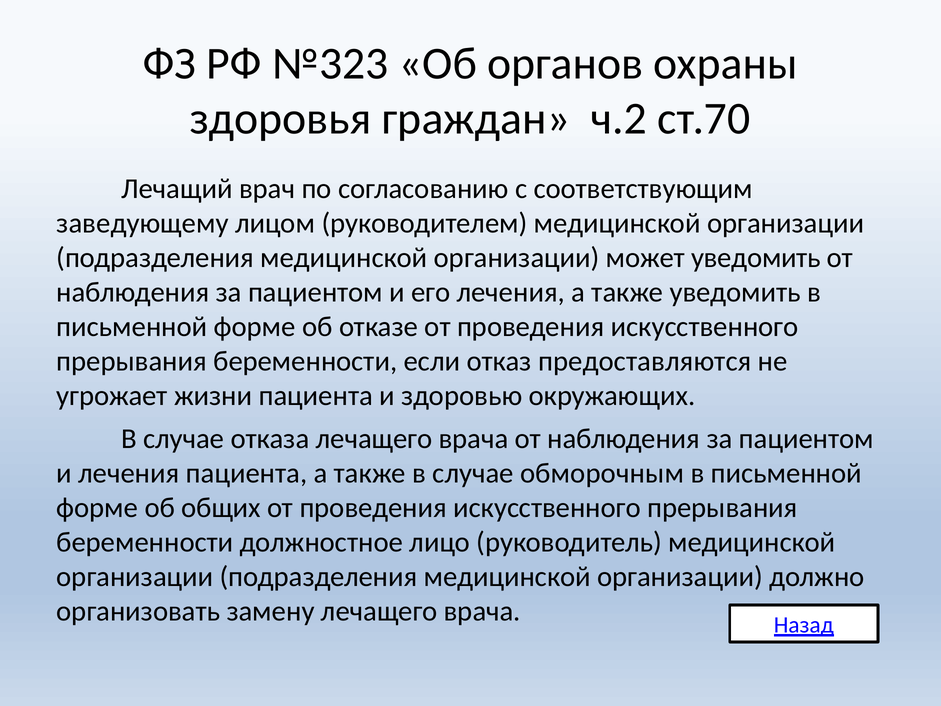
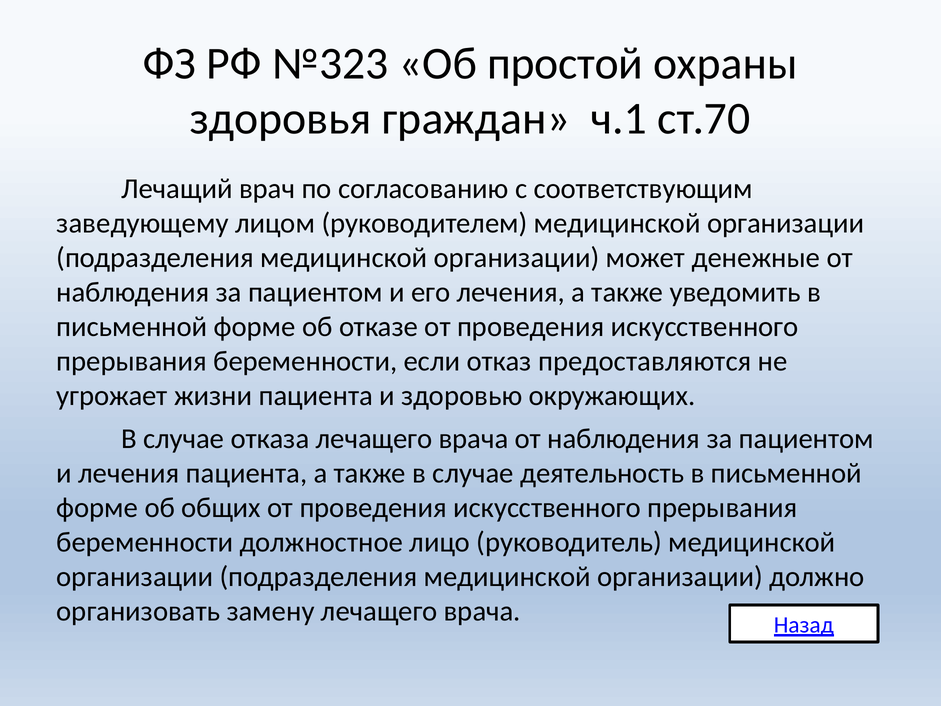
органов: органов -> простой (565, 64)
ч.2: ч.2 -> ч.1 (619, 118)
может уведомить: уведомить -> денежные (756, 258)
обморочным: обморочным -> деятельность (602, 473)
